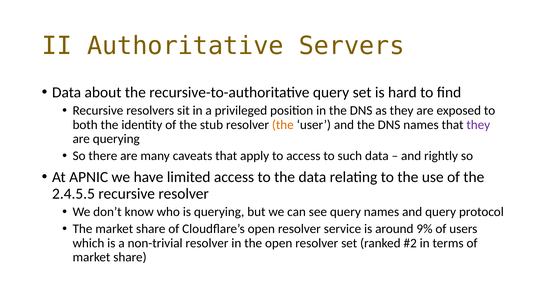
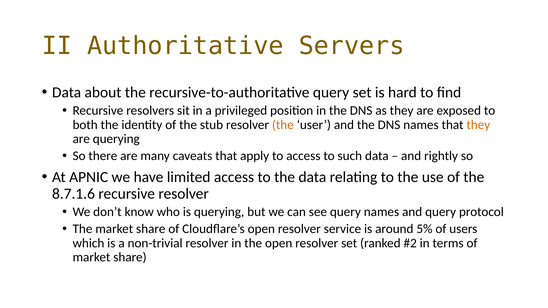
they colour: purple -> orange (478, 125)
2.4.5.5: 2.4.5.5 -> 8.7.1.6 (73, 194)
9%: 9% -> 5% (424, 229)
